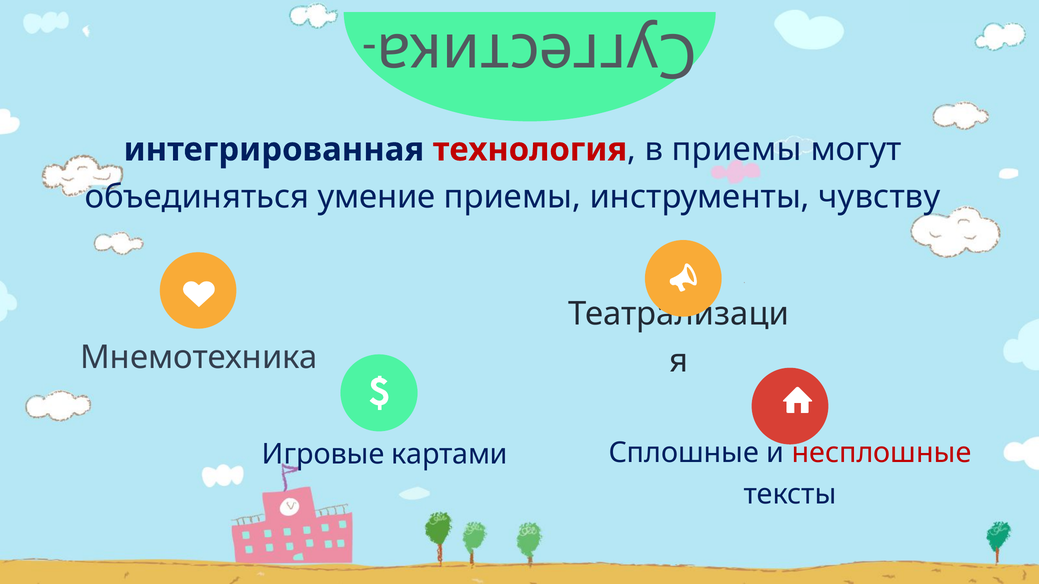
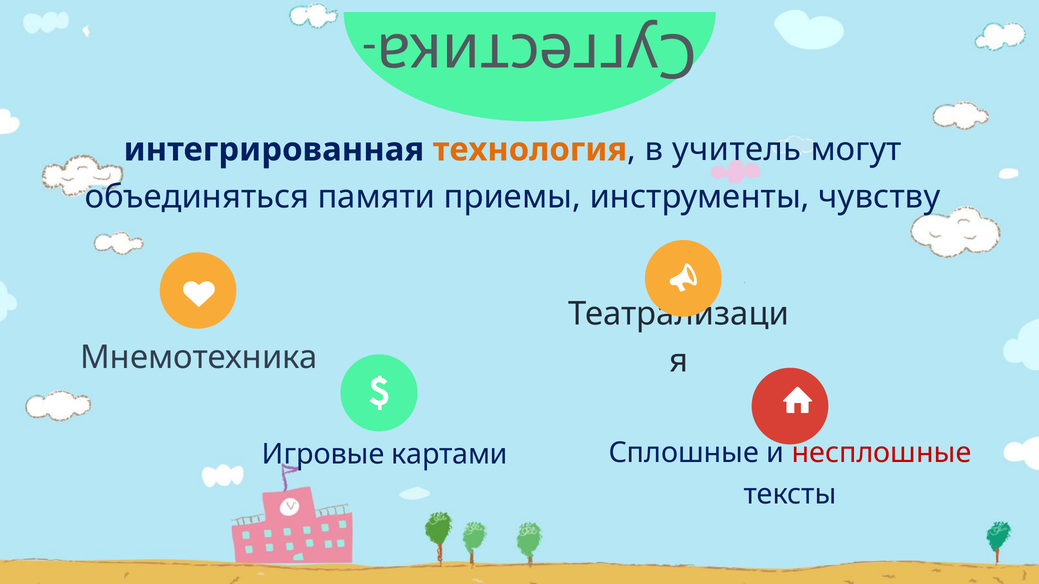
технология colour: red -> orange (530, 150)
в приемы: приемы -> учитель (737, 150)
умение: умение -> памяти (376, 197)
